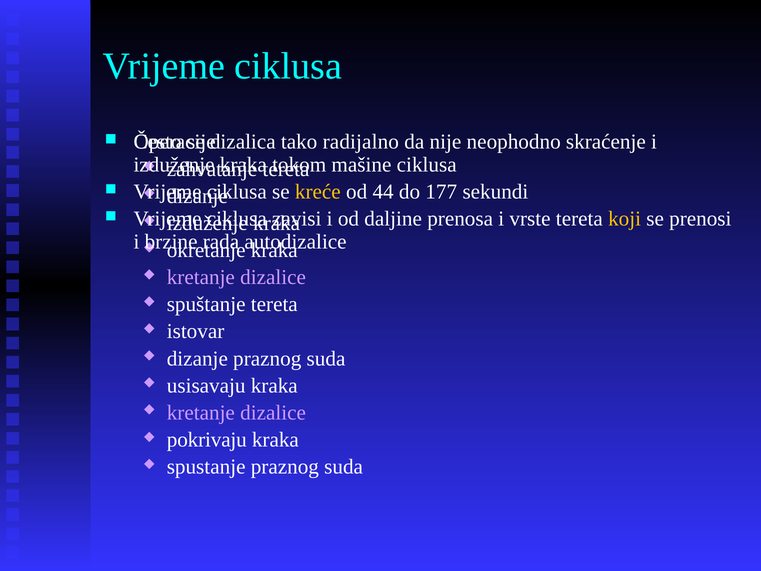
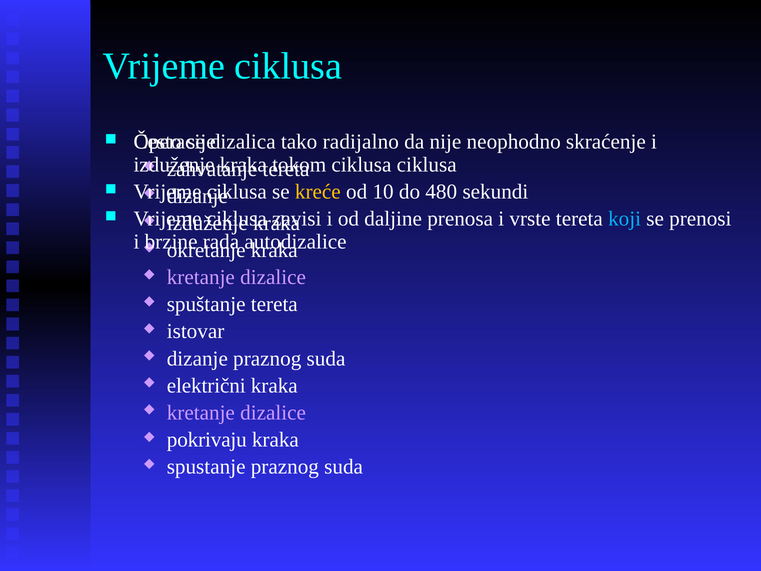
mašine: mašine -> ciklusa (361, 165)
44: 44 -> 10 (383, 192)
177: 177 -> 480 (441, 192)
koji colour: yellow -> light blue (625, 219)
usisavaju: usisavaju -> električni (206, 385)
